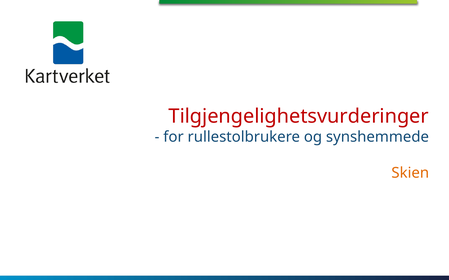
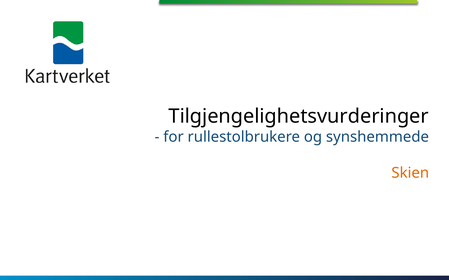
Tilgjengelighetsvurderinger colour: red -> black (299, 117)
